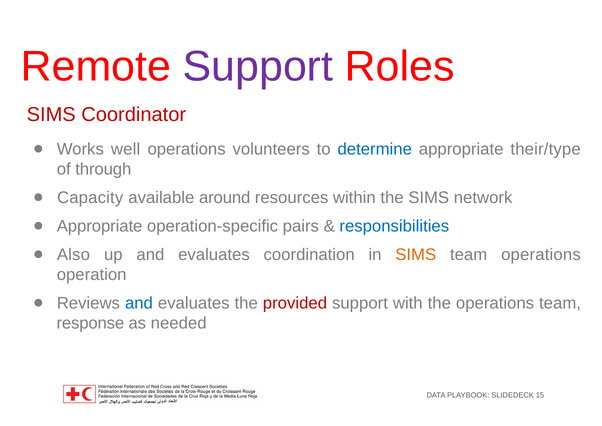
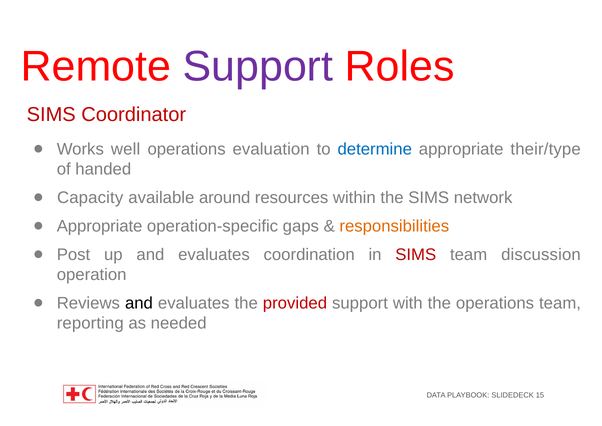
volunteers: volunteers -> evaluation (271, 149)
through: through -> handed (103, 169)
pairs: pairs -> gaps (301, 226)
responsibilities colour: blue -> orange (394, 226)
Also: Also -> Post (74, 254)
SIMS colour: orange -> red (416, 254)
team operations: operations -> discussion (541, 254)
and colour: blue -> black (139, 303)
response: response -> reporting (90, 323)
